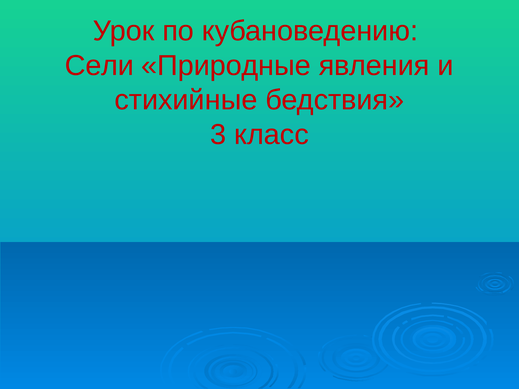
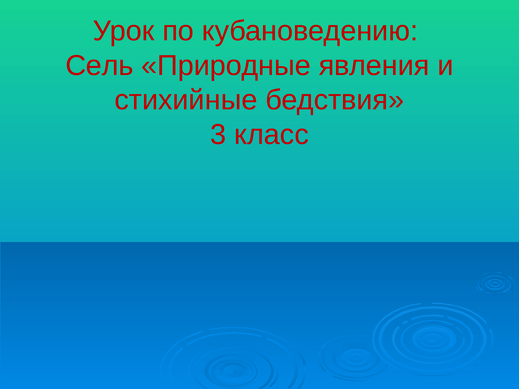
Сели: Сели -> Сель (99, 66)
